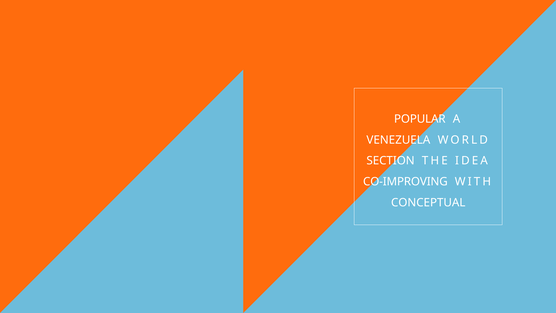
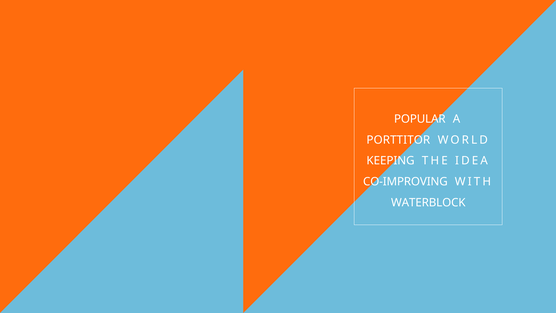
VENEZUELA: VENEZUELA -> PORTTITOR (398, 140)
SECTION: SECTION -> KEEPING (390, 161)
CONCEPTUAL: CONCEPTUAL -> WATERBLOCK (428, 202)
